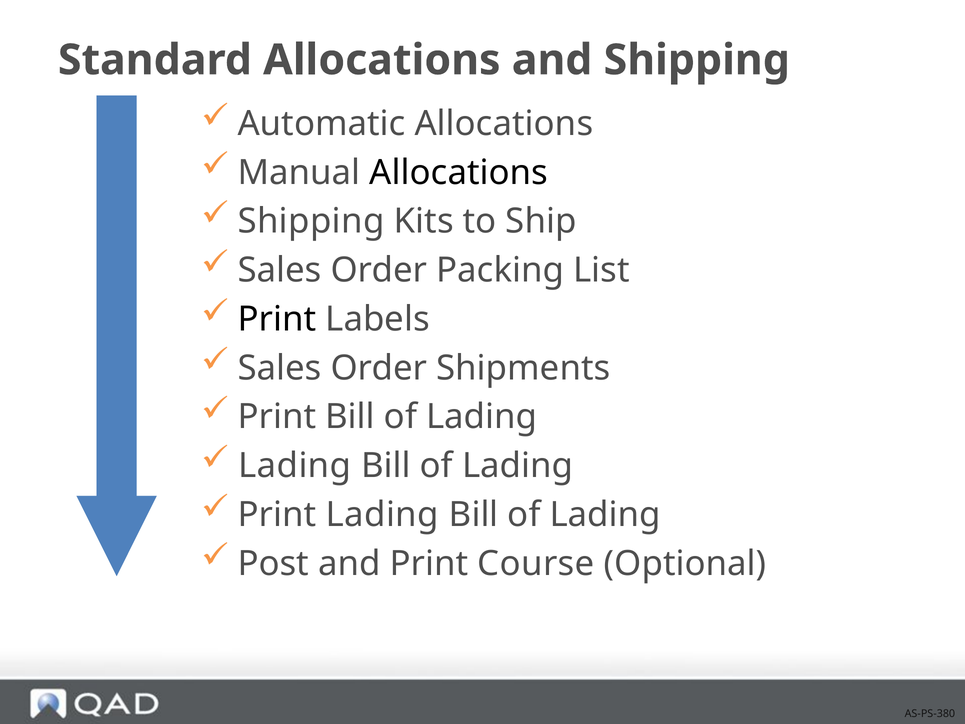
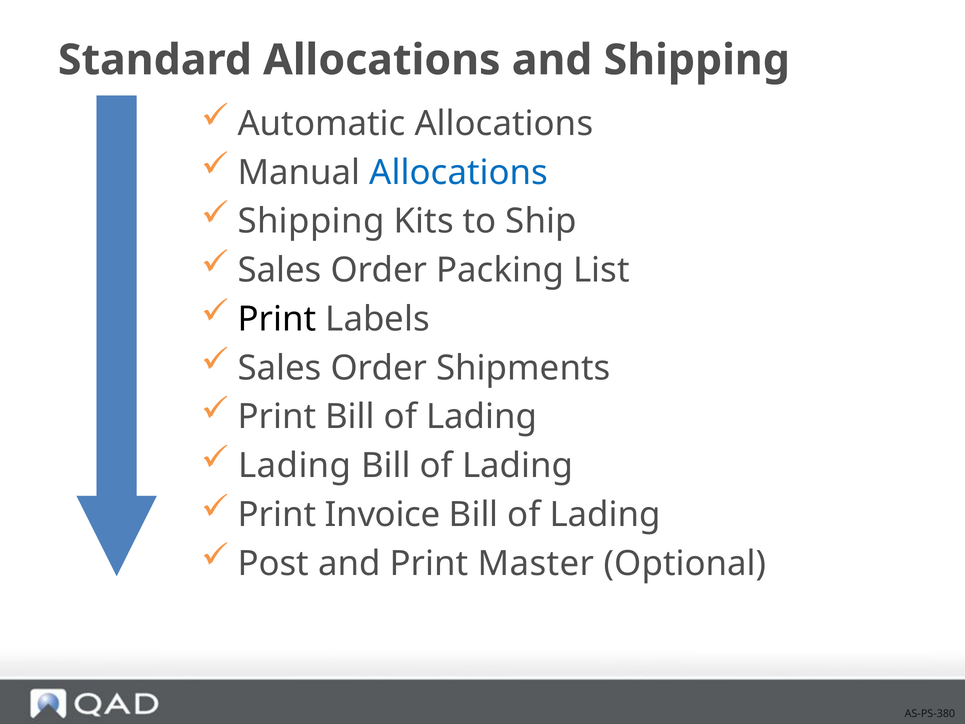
Allocations colour: black -> blue (459, 173)
Print Lading: Lading -> Invoice (383, 515)
Course: Course -> Master (536, 563)
